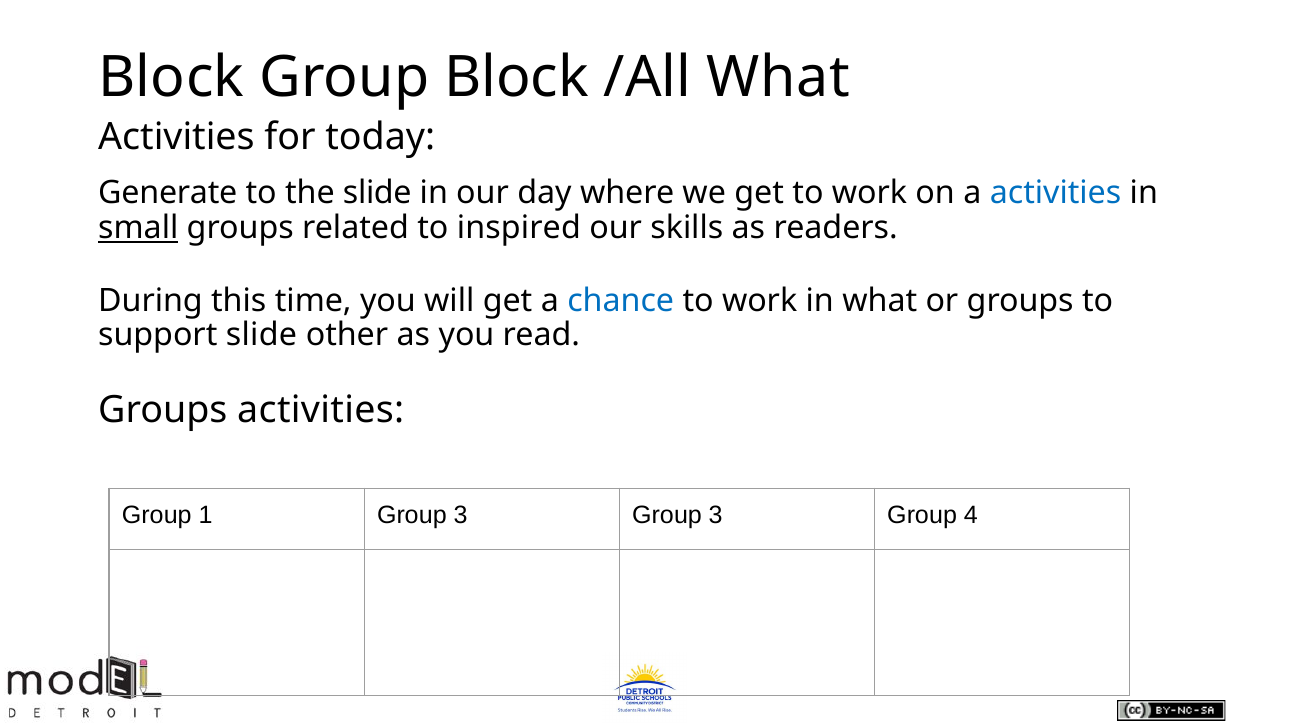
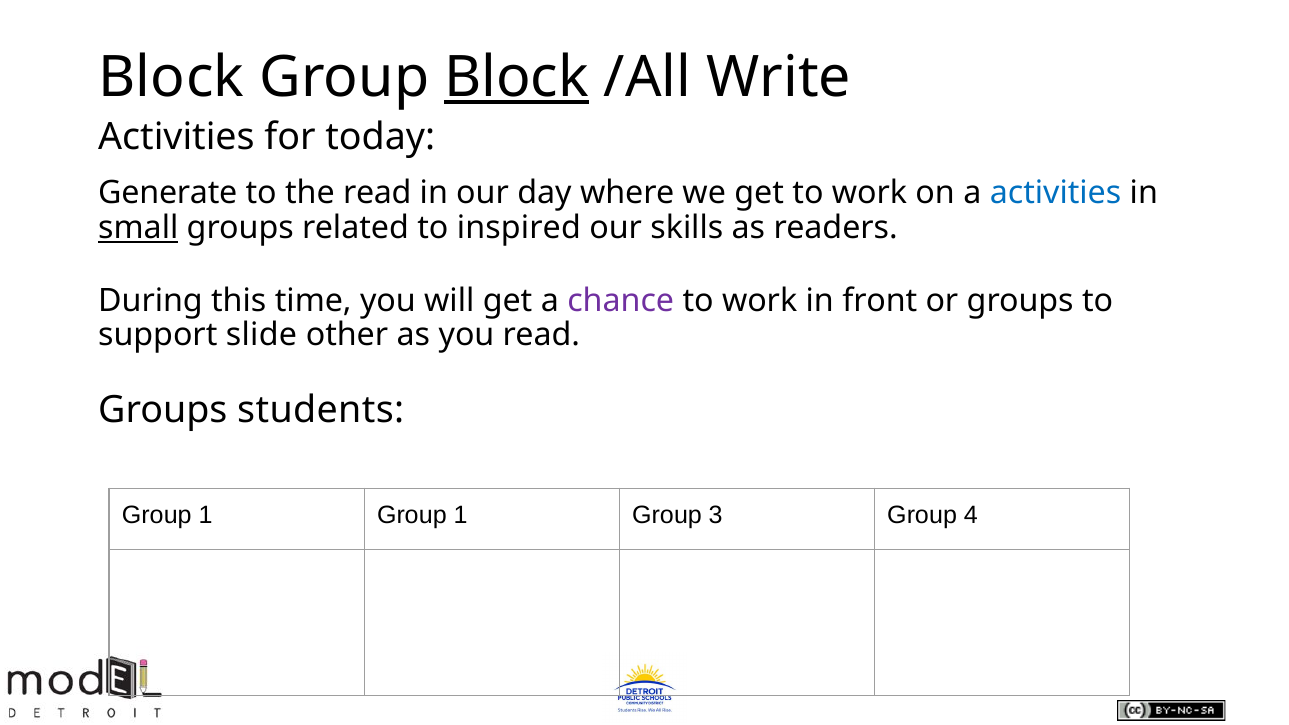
Block underline: none -> present (517, 77)
/All What: What -> Write (779, 77)
the slide: slide -> read (377, 193)
chance colour: blue -> purple (621, 301)
in what: what -> front (880, 301)
Groups activities: activities -> students (321, 411)
1 Group 3: 3 -> 1 (461, 516)
